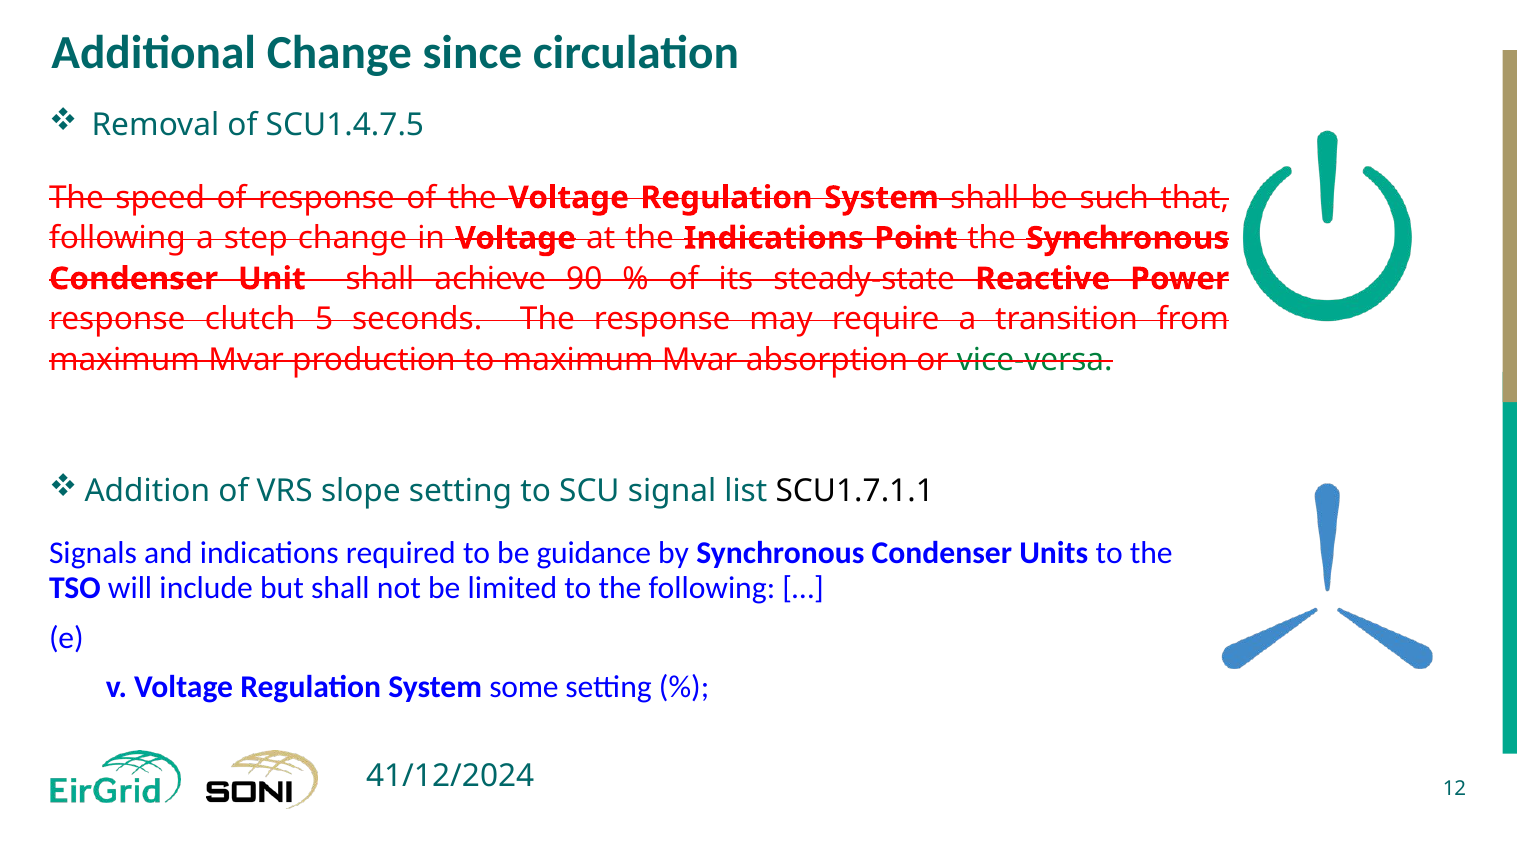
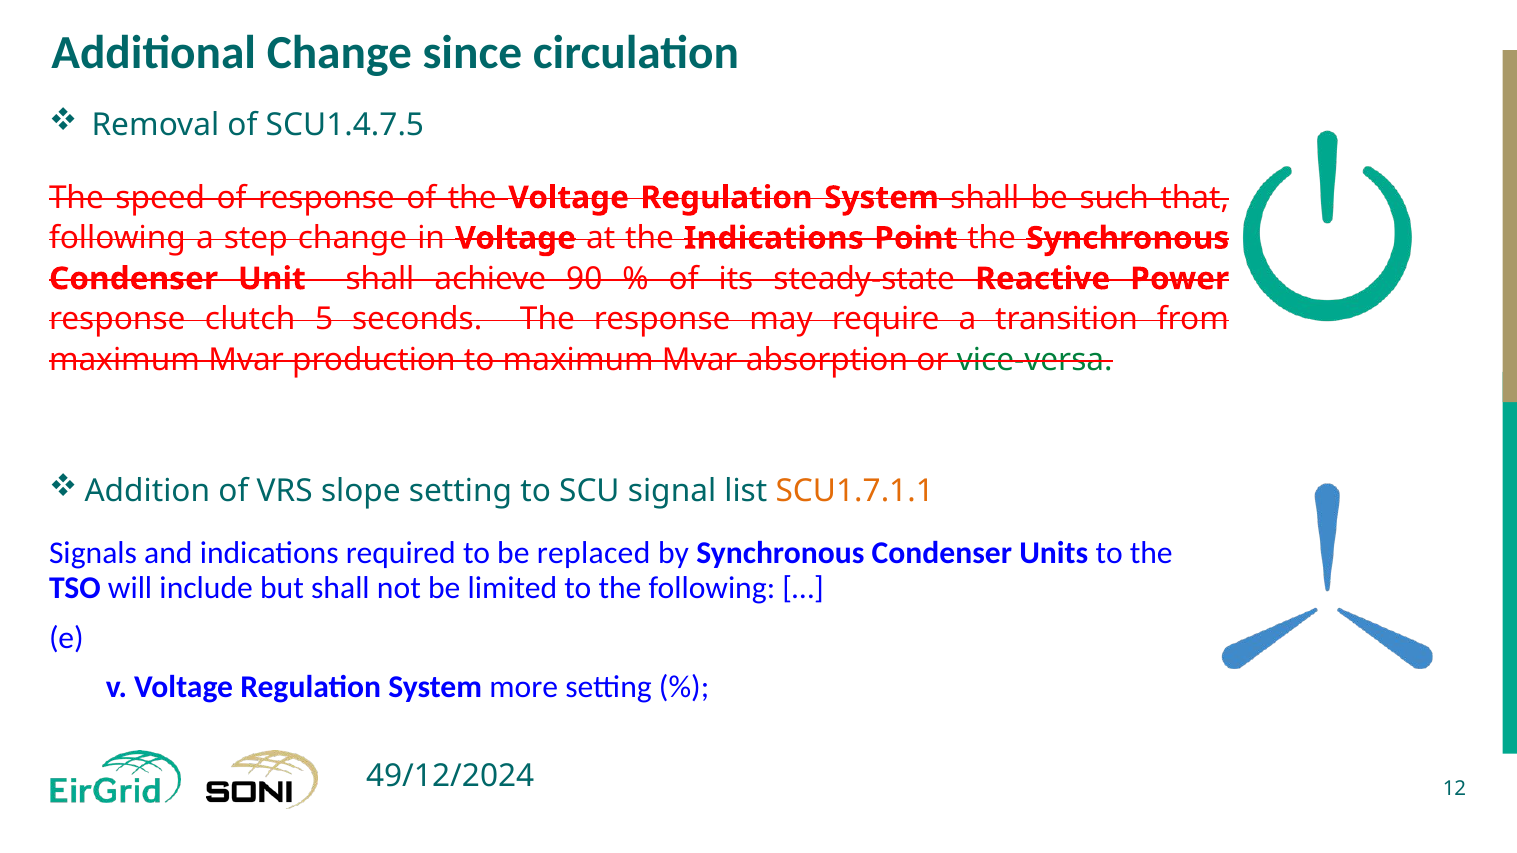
SCU1.7.1.1 colour: black -> orange (855, 491)
guidance: guidance -> replaced (594, 554)
some: some -> more (524, 687)
41/12/2024: 41/12/2024 -> 49/12/2024 (450, 777)
